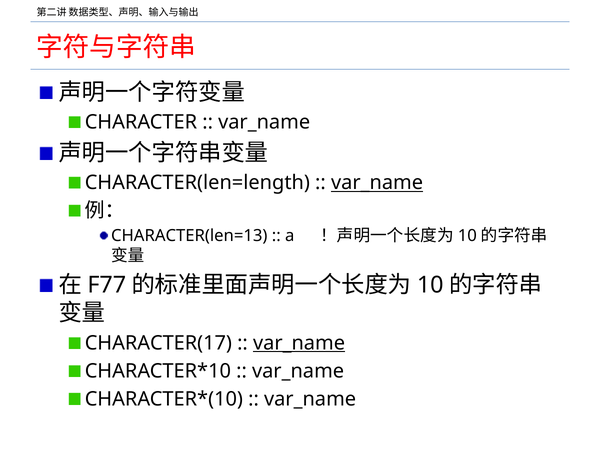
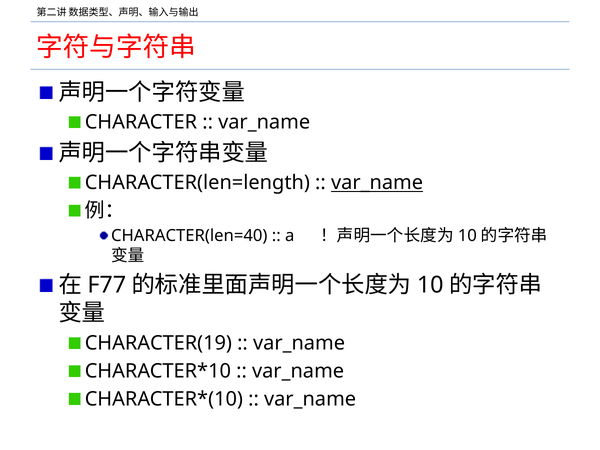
CHARACTER(len=13: CHARACTER(len=13 -> CHARACTER(len=40 (189, 236)
CHARACTER(17: CHARACTER(17 -> CHARACTER(19 (158, 343)
var_name underline: present -> none (299, 343)
